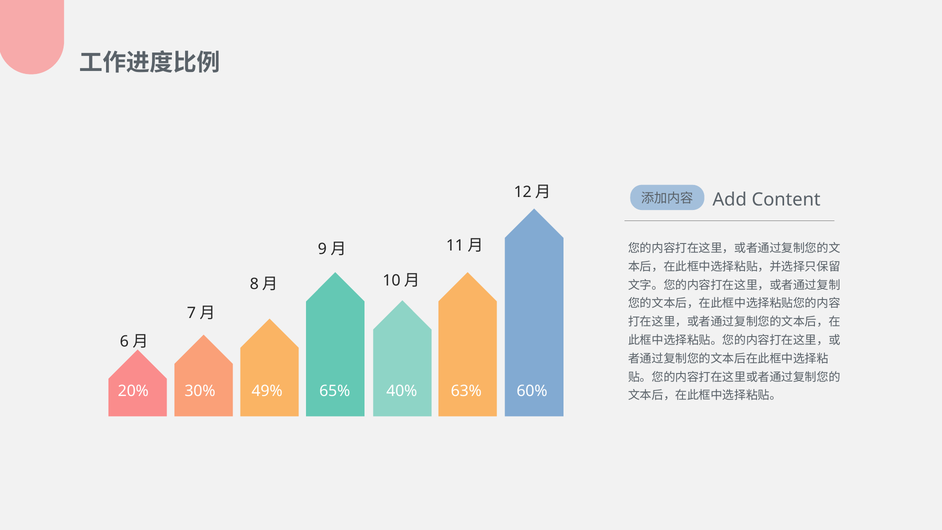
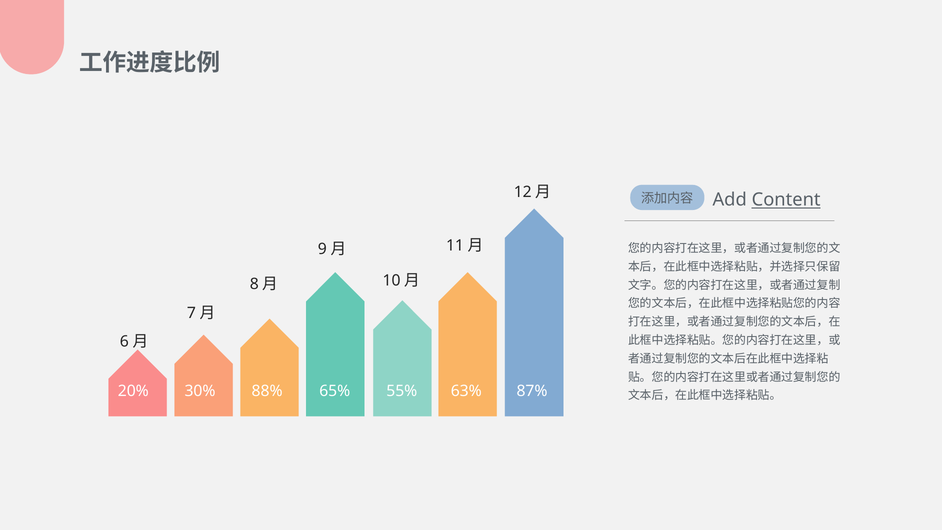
Content underline: none -> present (786, 200)
49%: 49% -> 88% (267, 391)
40%: 40% -> 55% (402, 391)
60%: 60% -> 87% (532, 391)
